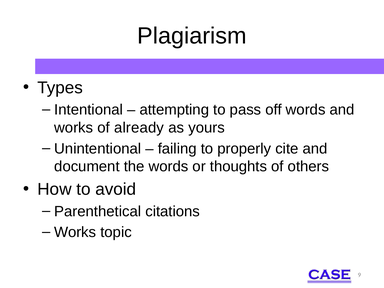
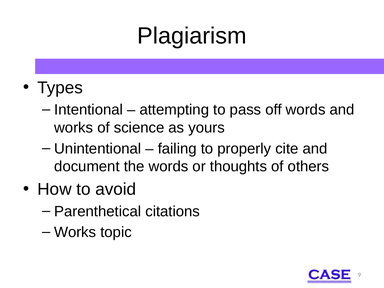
already: already -> science (139, 128)
